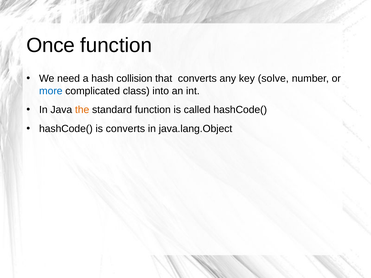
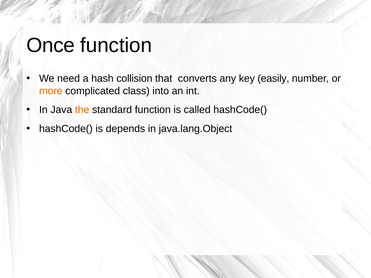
solve: solve -> easily (273, 79)
more colour: blue -> orange (51, 91)
is converts: converts -> depends (125, 129)
